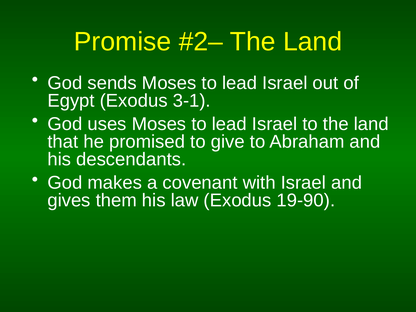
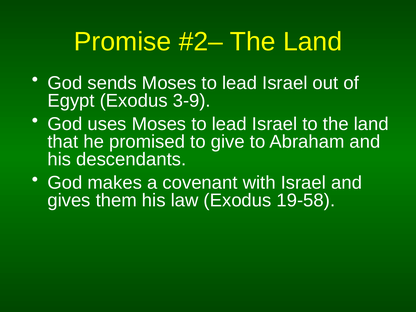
3-1: 3-1 -> 3-9 (192, 101)
19-90: 19-90 -> 19-58 (306, 201)
